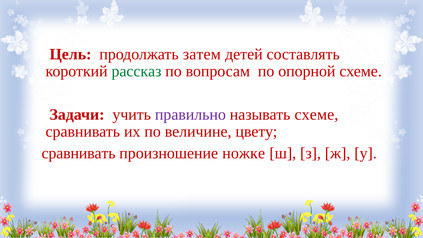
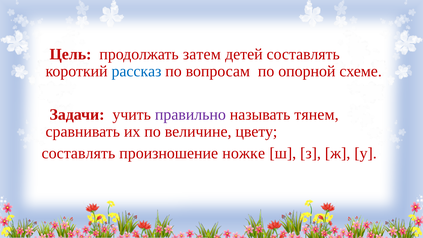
рассказ colour: green -> blue (136, 71)
называть схеме: схеме -> тянем (316, 114)
сравнивать: сравнивать -> составлять (78, 153)
